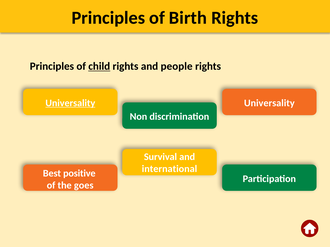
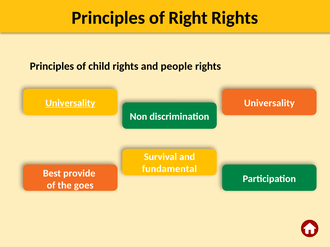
Birth: Birth -> Right (188, 18)
child underline: present -> none (99, 66)
international: international -> fundamental (169, 169)
positive: positive -> provide (79, 174)
